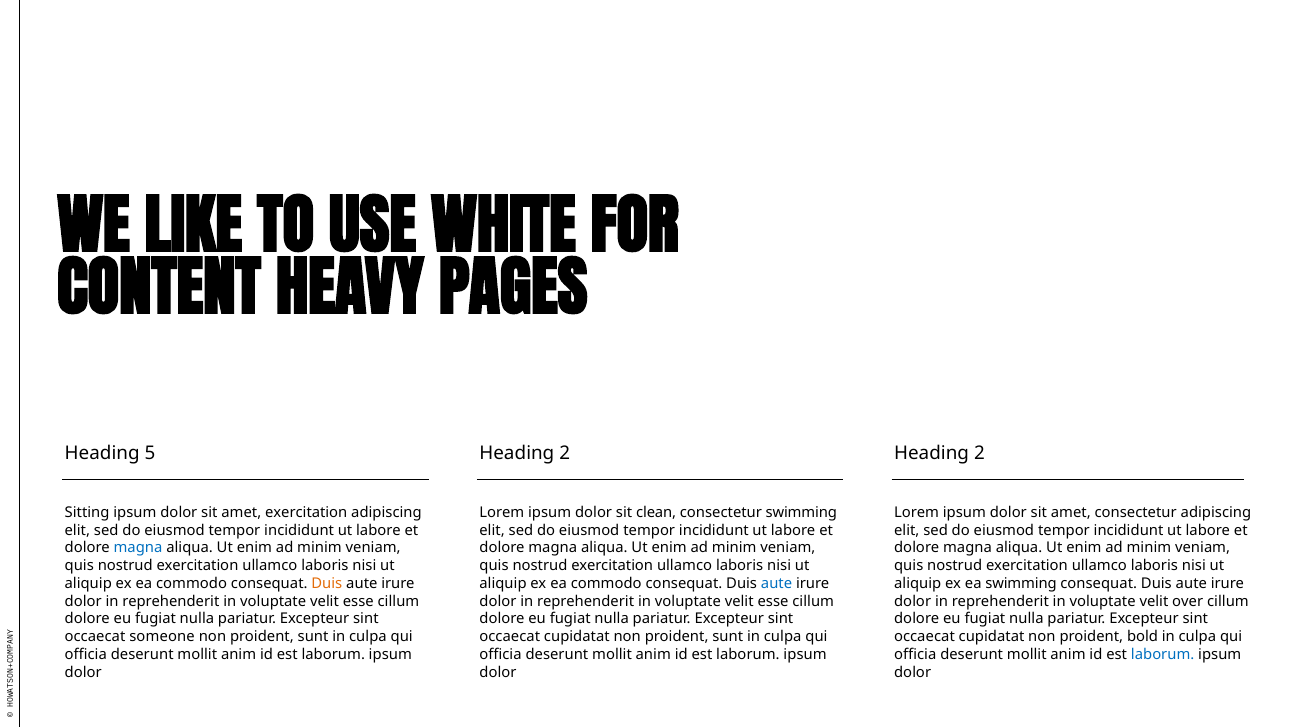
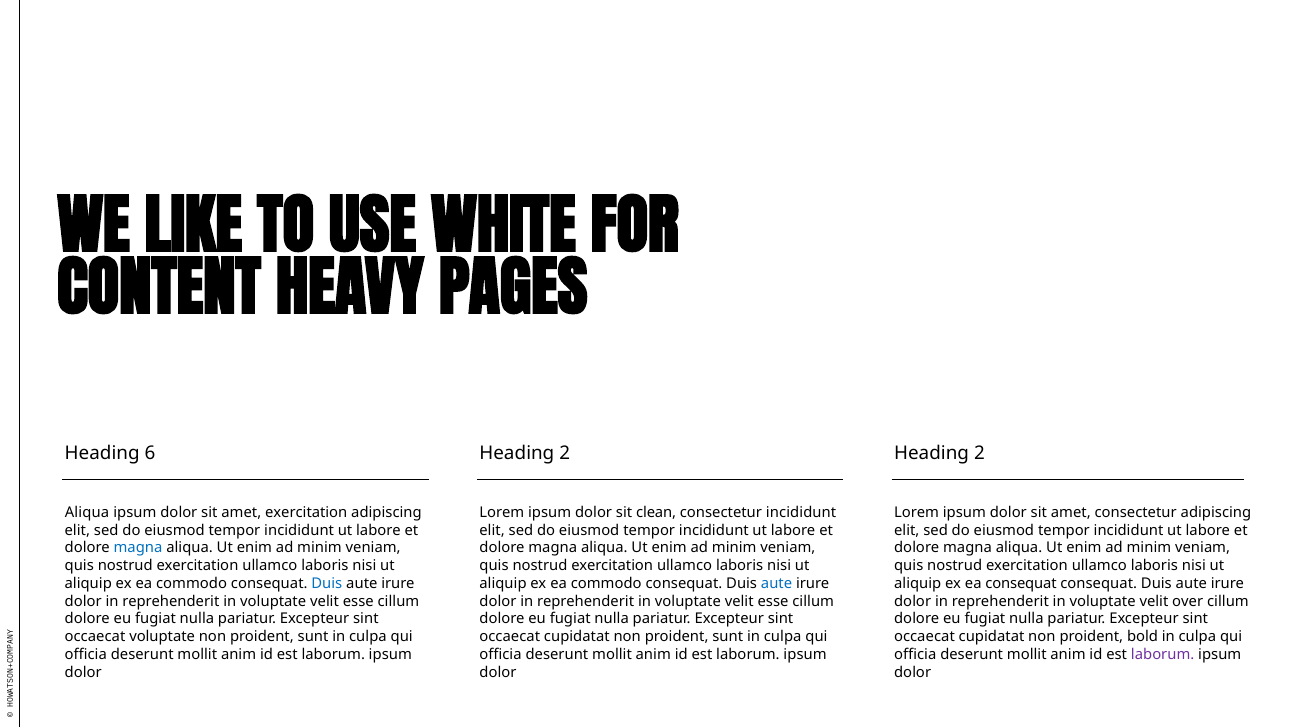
5: 5 -> 6 (150, 453)
Sitting: Sitting -> Aliqua (87, 512)
consectetur swimming: swimming -> incididunt (801, 512)
Duis colour: orange -> blue (327, 583)
ea swimming: swimming -> consequat (1021, 583)
occaecat someone: someone -> voluptate (162, 637)
laborum colour: blue -> purple (1163, 654)
